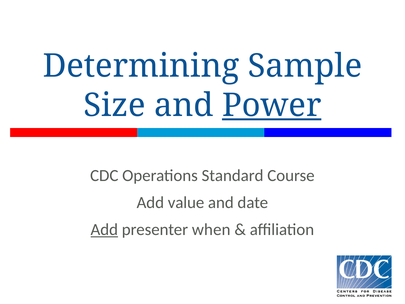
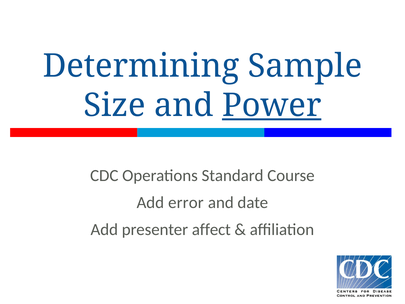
value: value -> error (186, 202)
Add underline: present -> none (104, 229)
when: when -> affect (211, 229)
